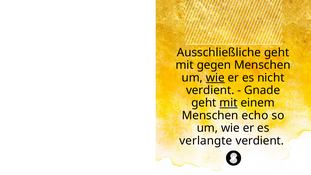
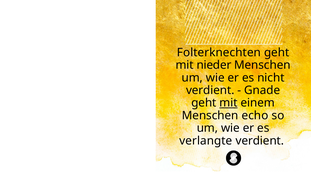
Ausschließliche: Ausschließliche -> Folterknechten (219, 52)
gegen: gegen -> nieder (214, 65)
wie underline: present -> none (215, 78)
